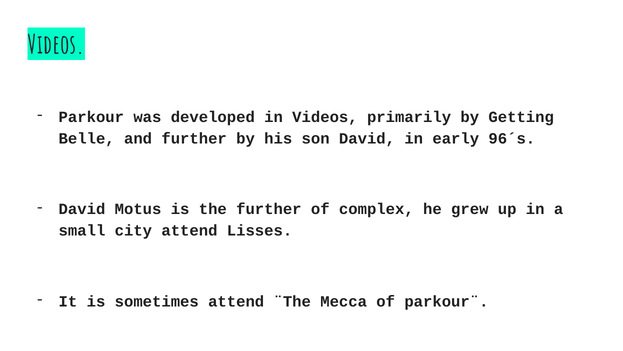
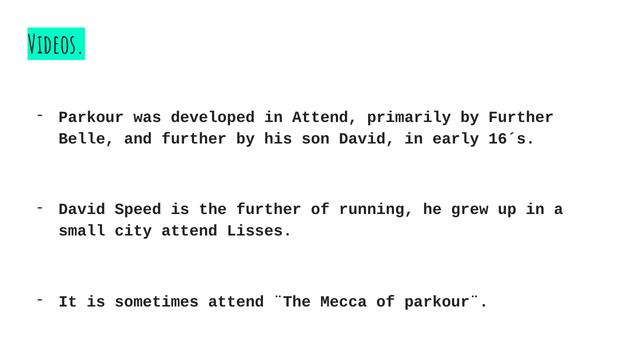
in Videos: Videos -> Attend (325, 117)
by Getting: Getting -> Further (521, 117)
96´s: 96´s -> 16´s (512, 138)
Motus: Motus -> Speed (138, 209)
complex: complex -> running (376, 209)
